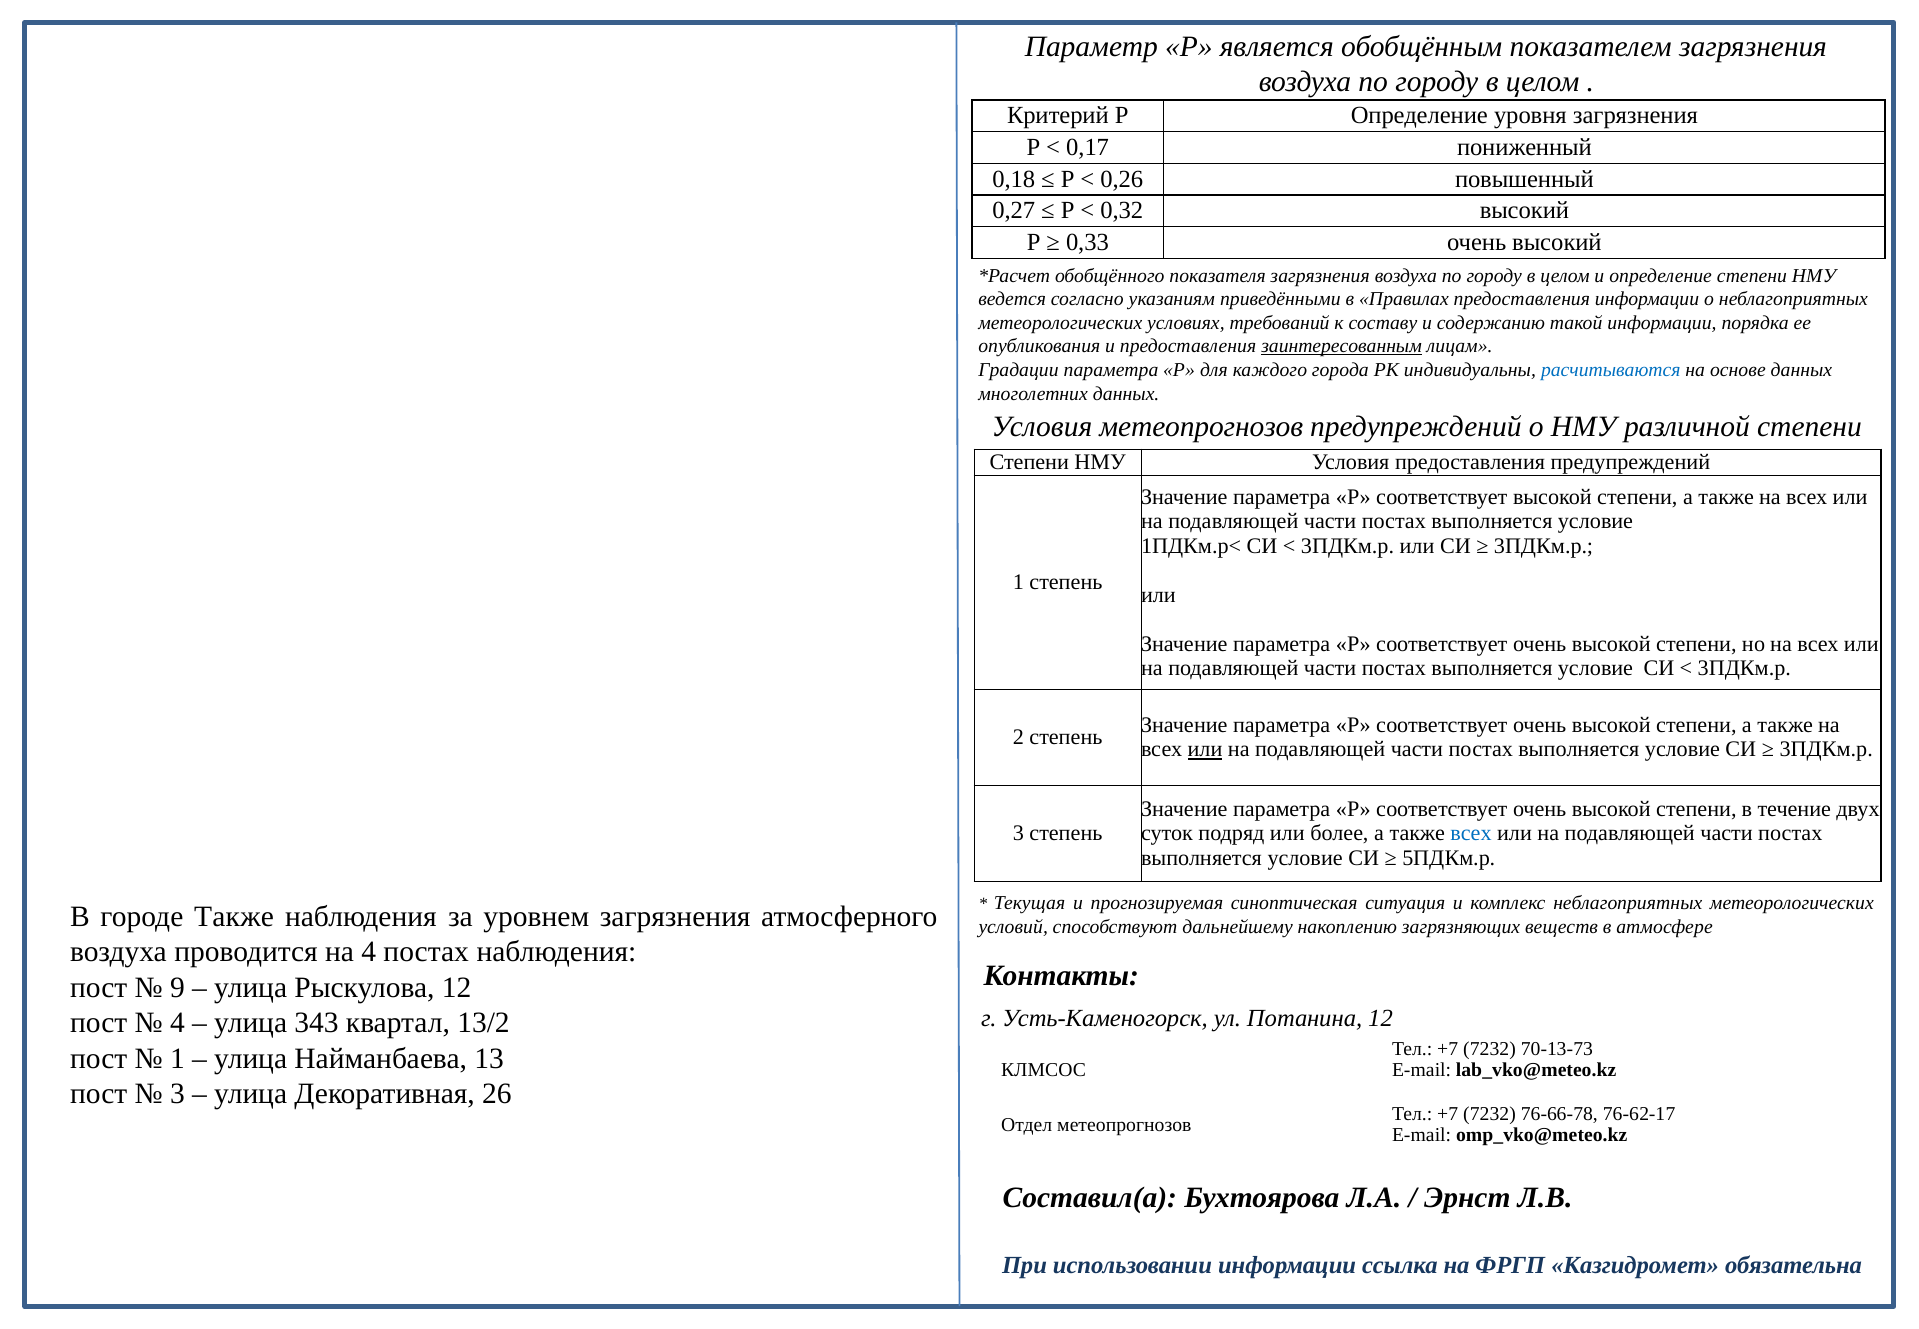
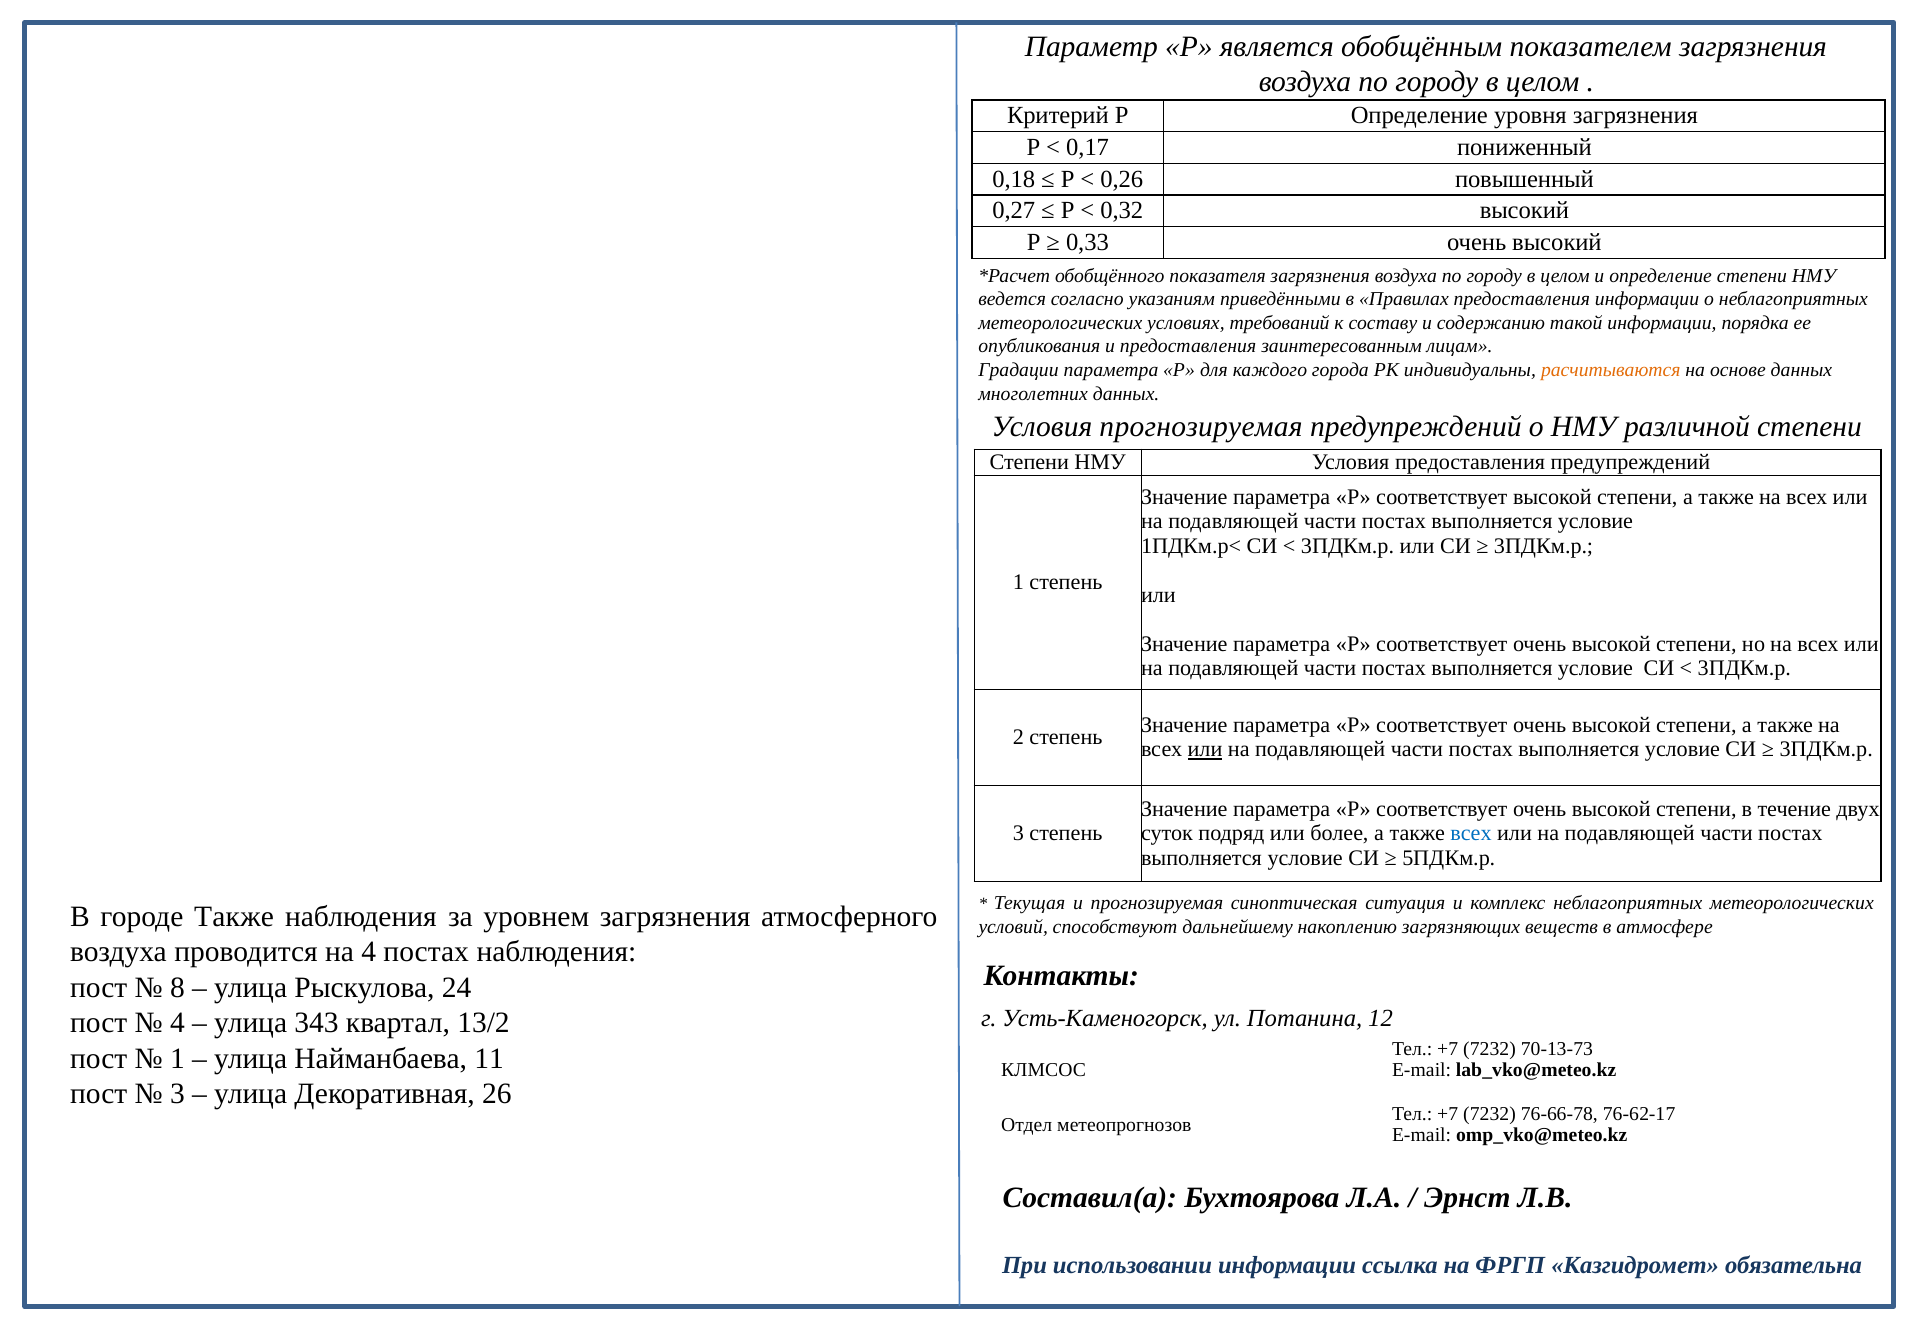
заинтересованным underline: present -> none (1342, 346)
расчитываются colour: blue -> orange (1611, 370)
Условия метеопрогнозов: метеопрогнозов -> прогнозируемая (1201, 427)
9: 9 -> 8 (177, 987)
Рыскулова 12: 12 -> 24 (457, 987)
13: 13 -> 11 (489, 1058)
